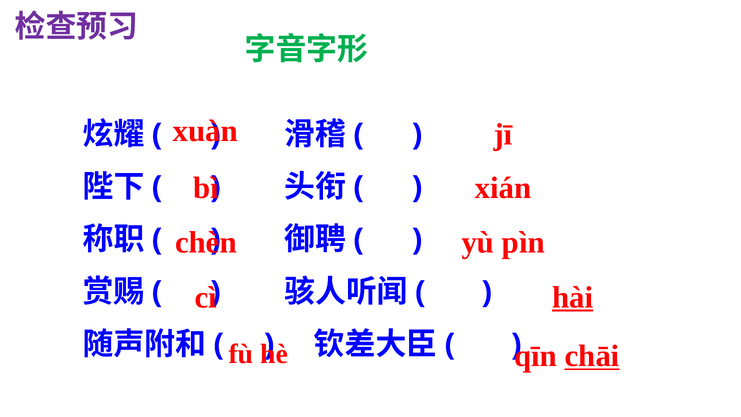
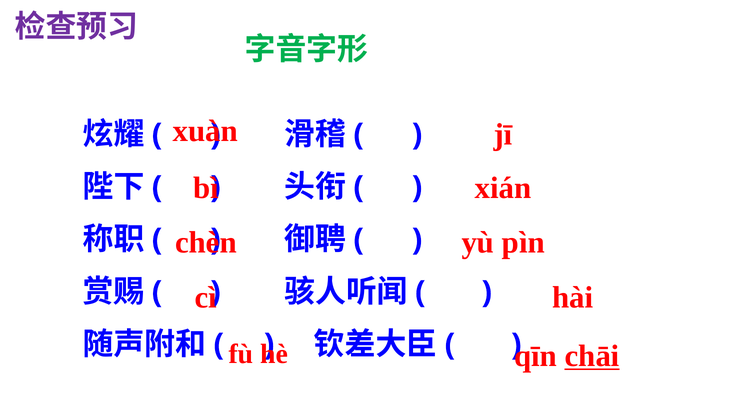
hài underline: present -> none (573, 297)
